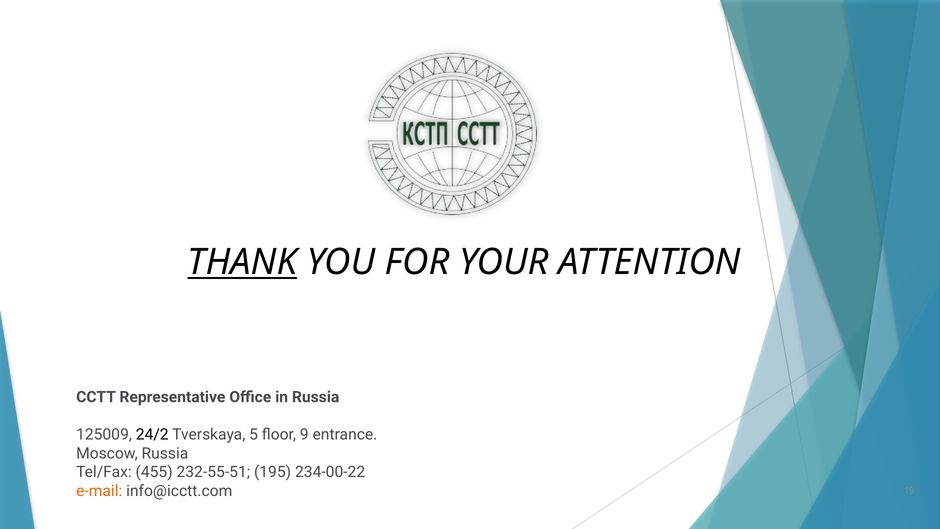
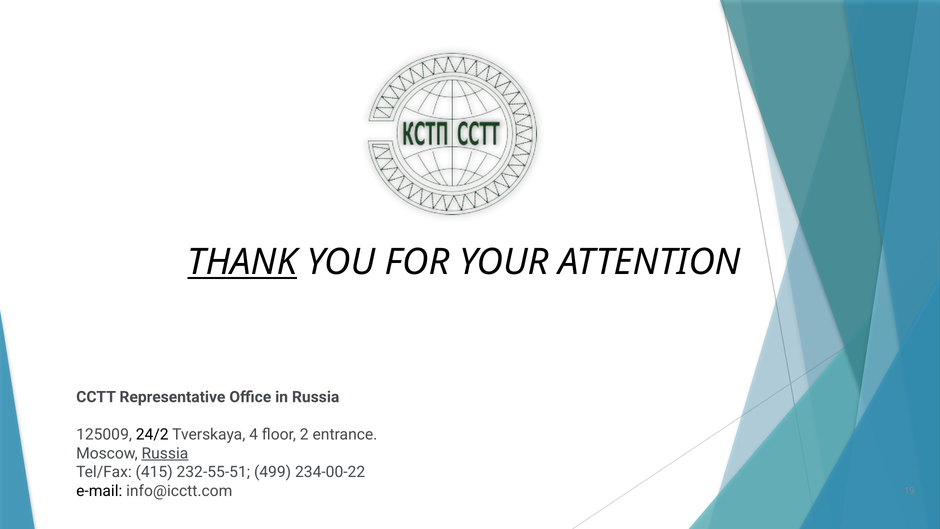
5: 5 -> 4 (254, 435)
9: 9 -> 2 (304, 435)
Russia underline: none -> present (165, 454)
455: 455 -> 415 (154, 472)
195: 195 -> 499 (273, 472)
e-mail colour: orange -> black (99, 491)
